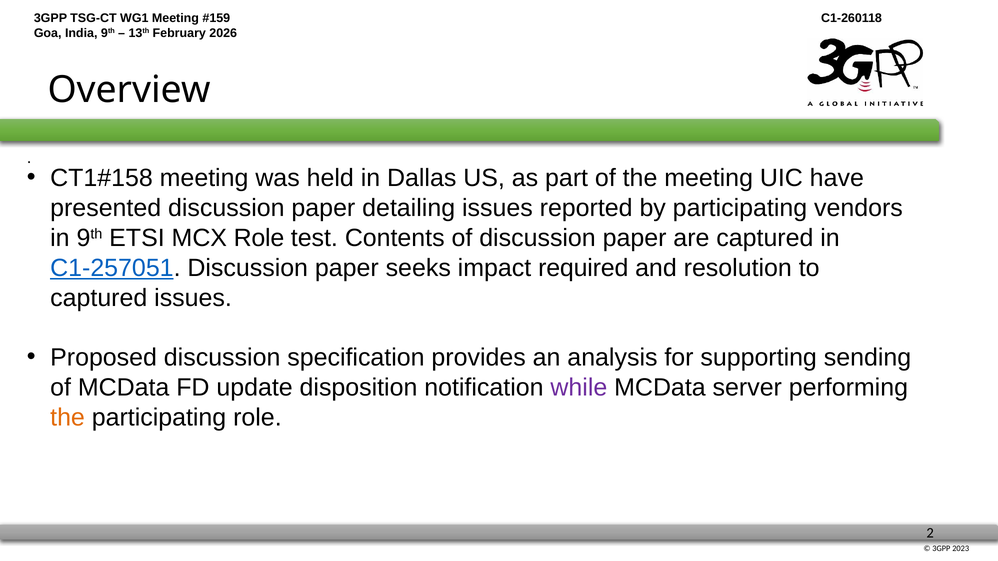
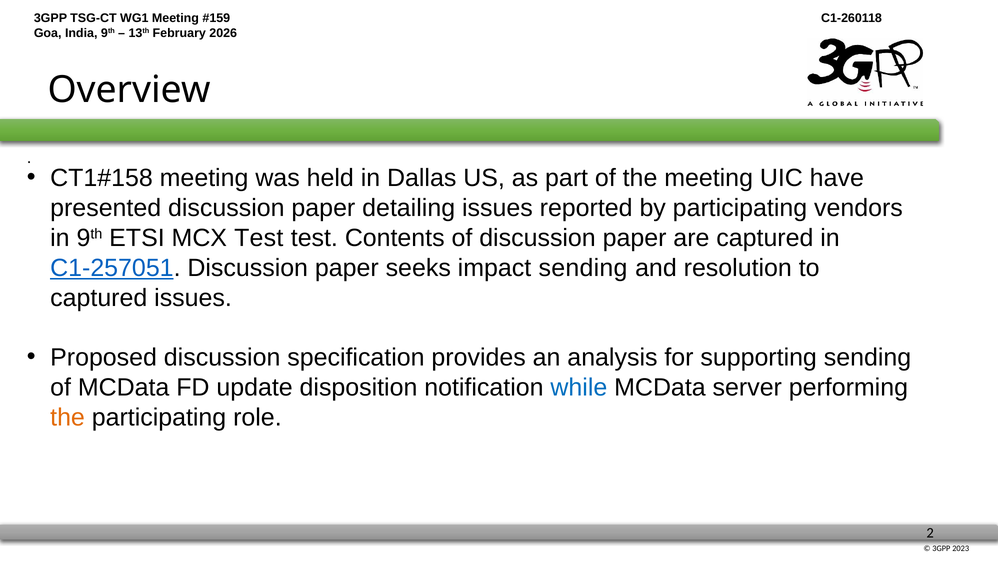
MCX Role: Role -> Test (259, 238)
impact required: required -> sending (583, 268)
while colour: purple -> blue (579, 388)
